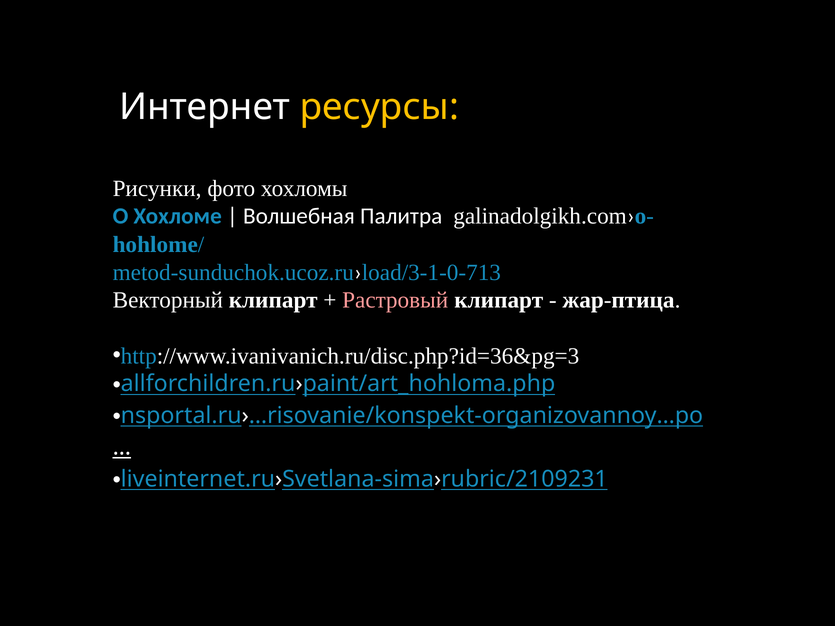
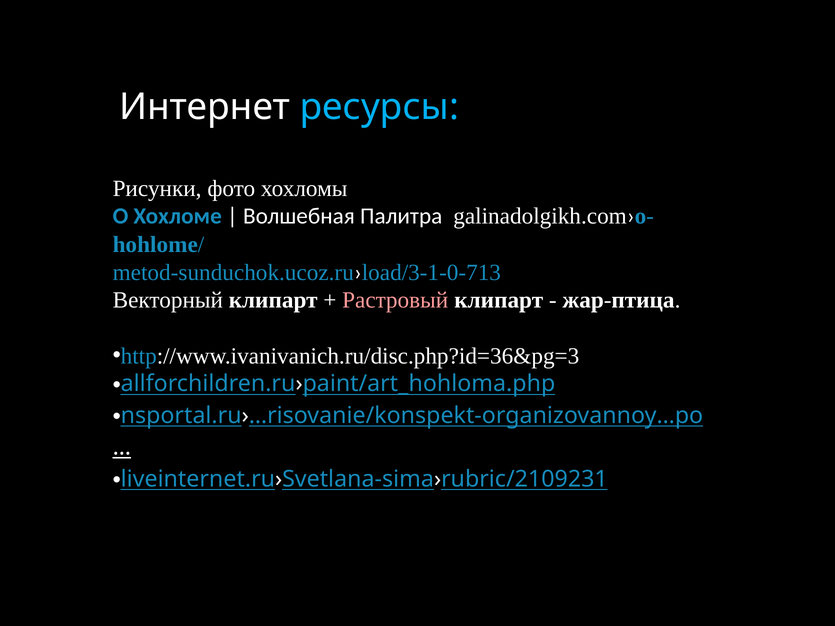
ресурсы colour: yellow -> light blue (379, 107)
